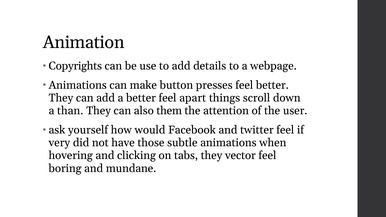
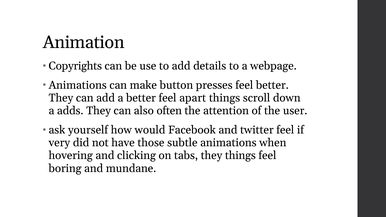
than: than -> adds (70, 111)
them: them -> often (169, 111)
they vector: vector -> things (240, 156)
